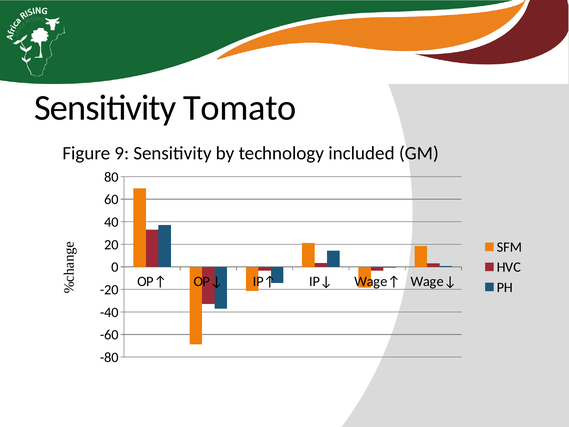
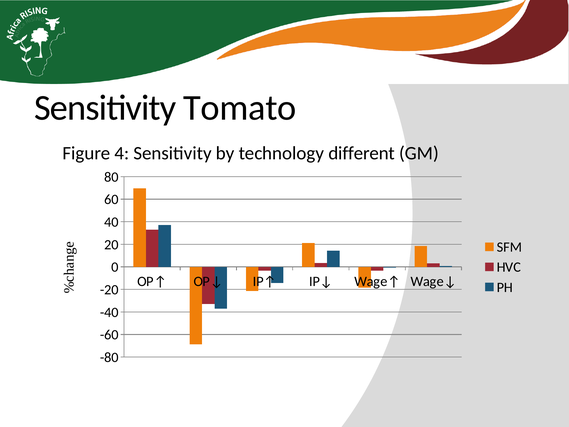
9: 9 -> 4 (122, 153)
included: included -> different (362, 153)
